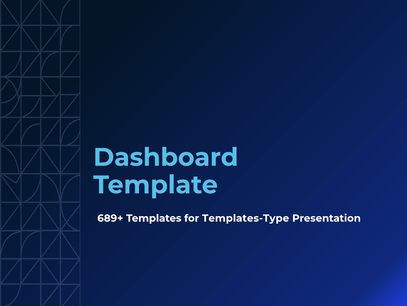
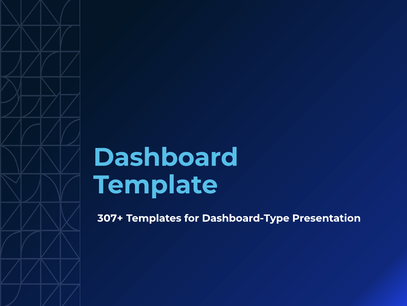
689+: 689+ -> 307+ (110, 218)
Templates-Type: Templates-Type -> Dashboard-Type (246, 218)
